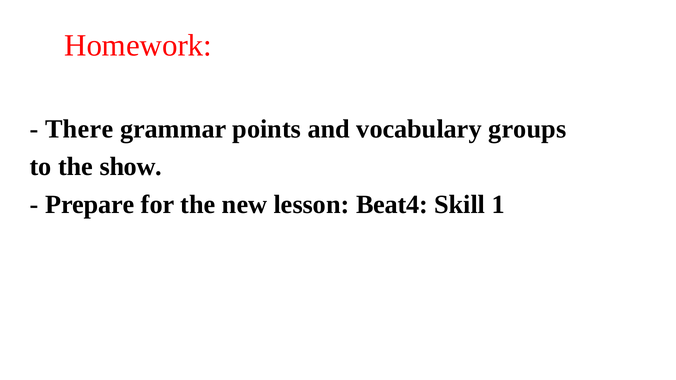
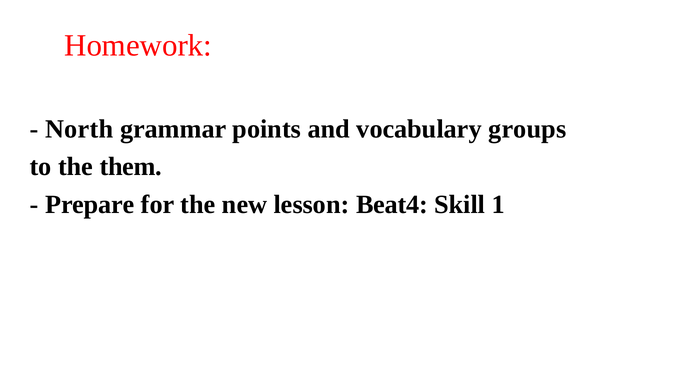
There: There -> North (79, 129)
show: show -> them (131, 167)
